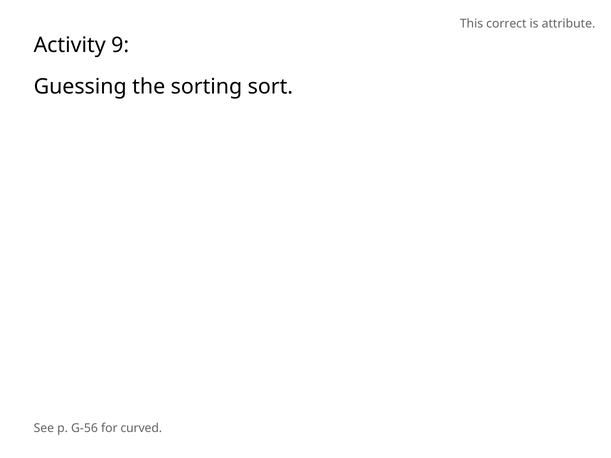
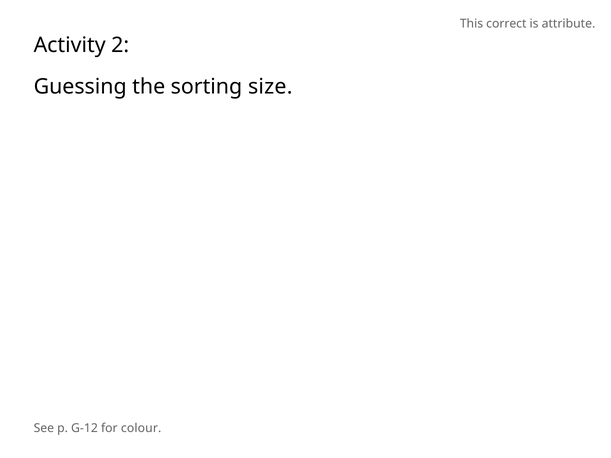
9: 9 -> 2 (120, 45)
sort: sort -> size (270, 87)
G-56: G-56 -> G-12 (84, 429)
curved: curved -> colour (141, 429)
